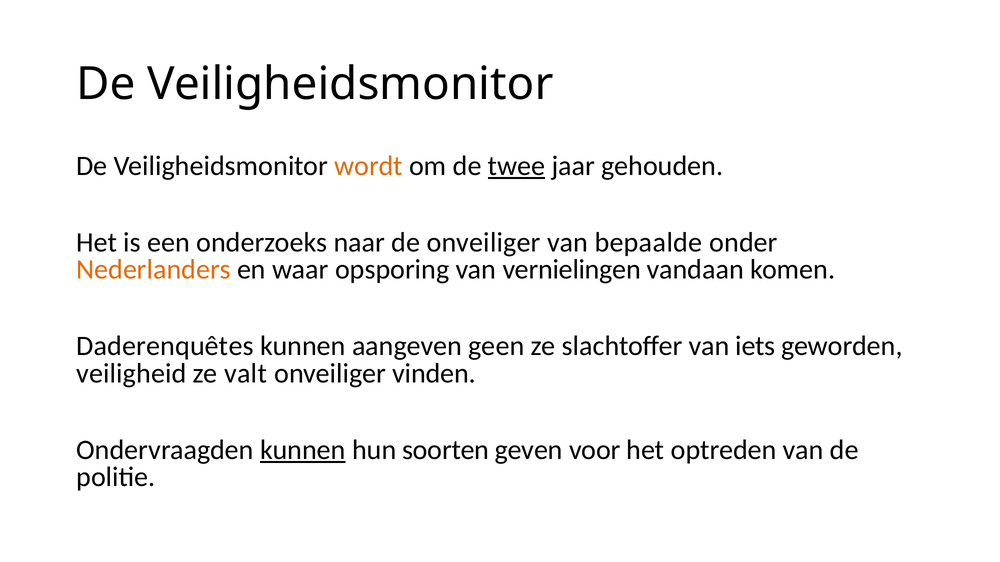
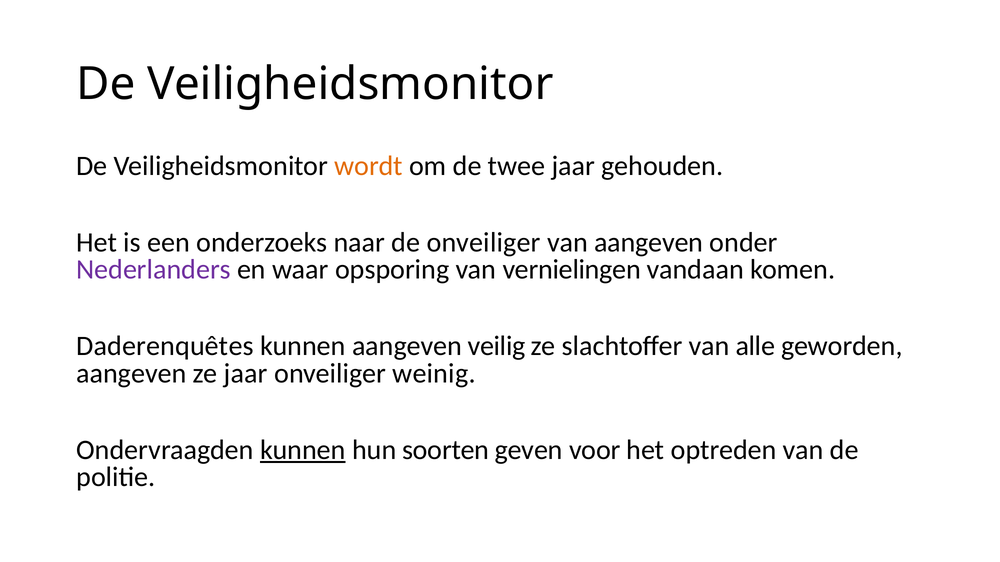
twee underline: present -> none (517, 166)
van bepaalde: bepaalde -> aangeven (649, 243)
Nederlanders colour: orange -> purple (154, 270)
geen: geen -> veilig (497, 346)
iets: iets -> alle (755, 346)
veiligheid: veiligheid -> aangeven (131, 374)
ze valt: valt -> jaar (246, 374)
vinden: vinden -> weinig (434, 374)
